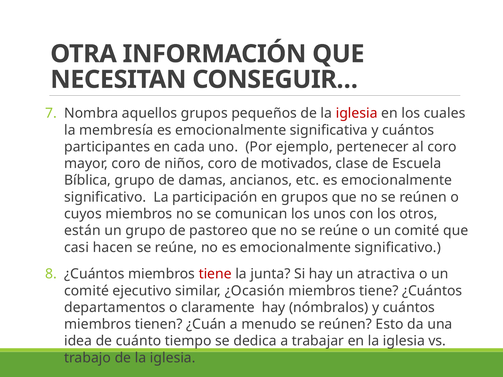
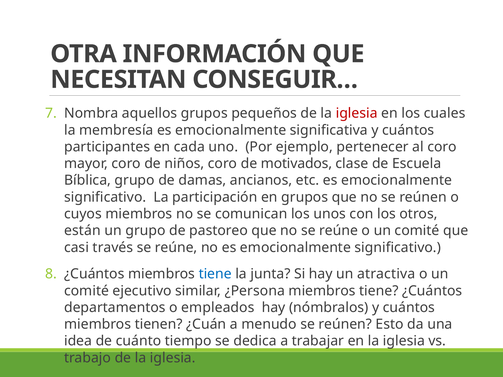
hacen: hacen -> través (113, 248)
tiene colour: red -> blue (215, 274)
¿Ocasión: ¿Ocasión -> ¿Persona (255, 291)
claramente: claramente -> empleados (218, 308)
